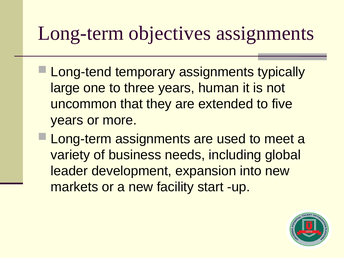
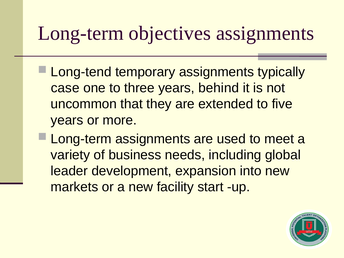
large: large -> case (65, 88)
human: human -> behind (219, 88)
